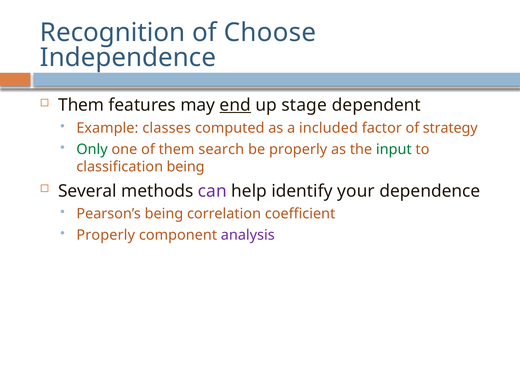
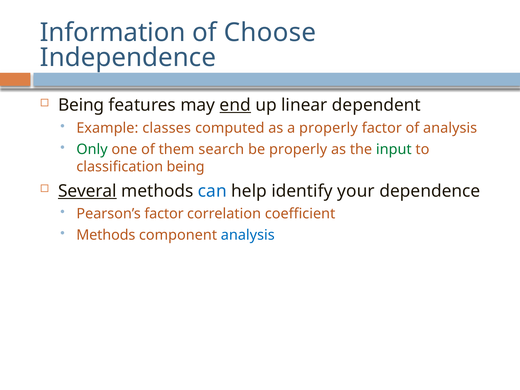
Recognition: Recognition -> Information (113, 33)
Them: Them -> Being (81, 105)
stage: stage -> linear (304, 105)
a included: included -> properly (328, 128)
of strategy: strategy -> analysis (450, 128)
Several underline: none -> present (87, 191)
can colour: purple -> blue (212, 191)
Pearson’s being: being -> factor (164, 214)
Properly: Properly -> Methods (106, 235)
analysis colour: purple -> blue (248, 235)
